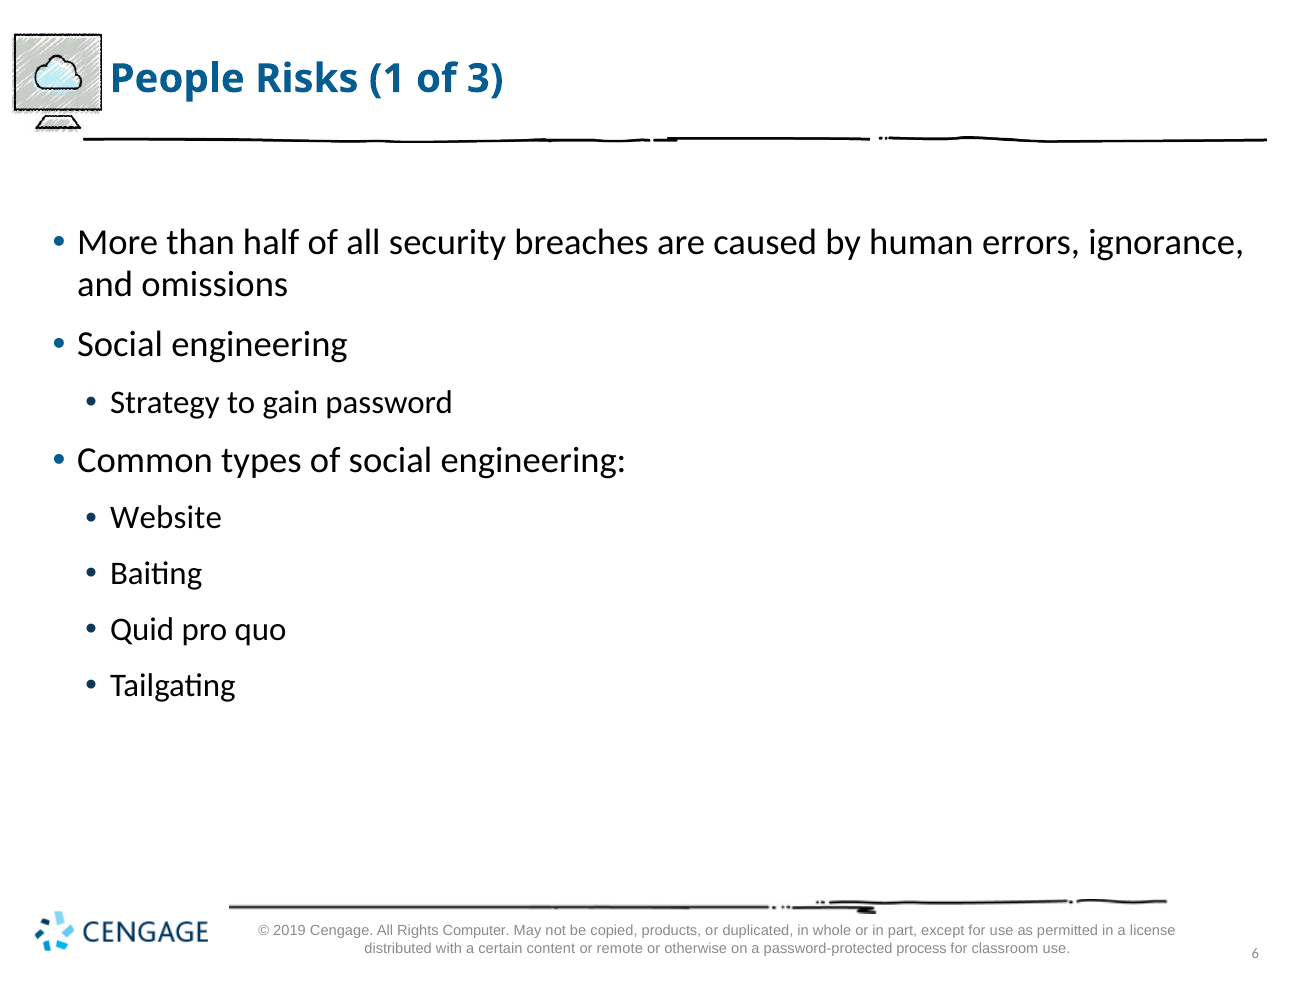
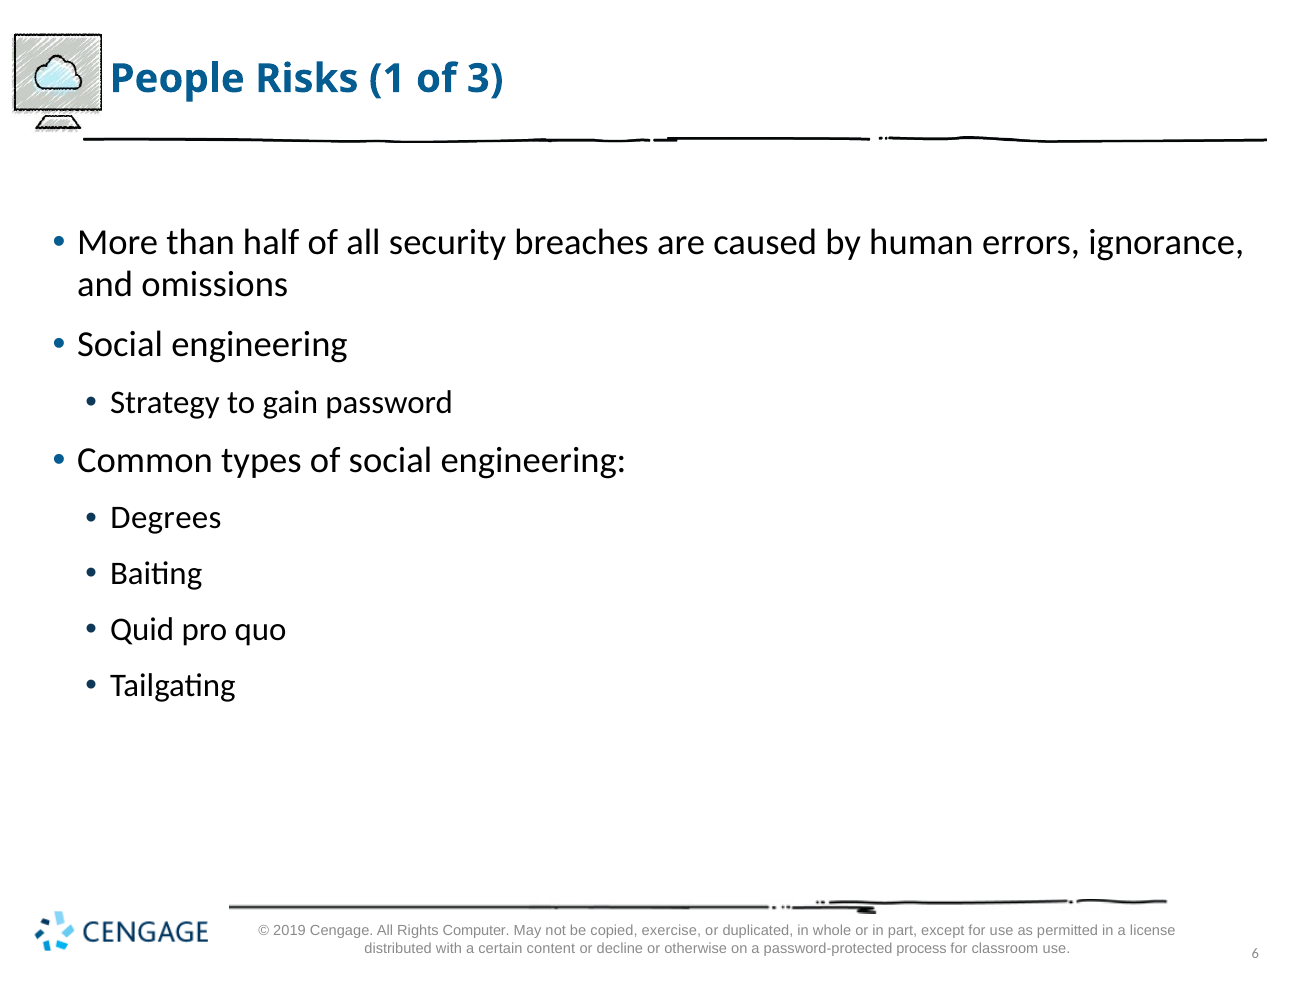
Website: Website -> Degrees (166, 518)
products: products -> exercise (671, 931)
remote: remote -> decline (620, 949)
